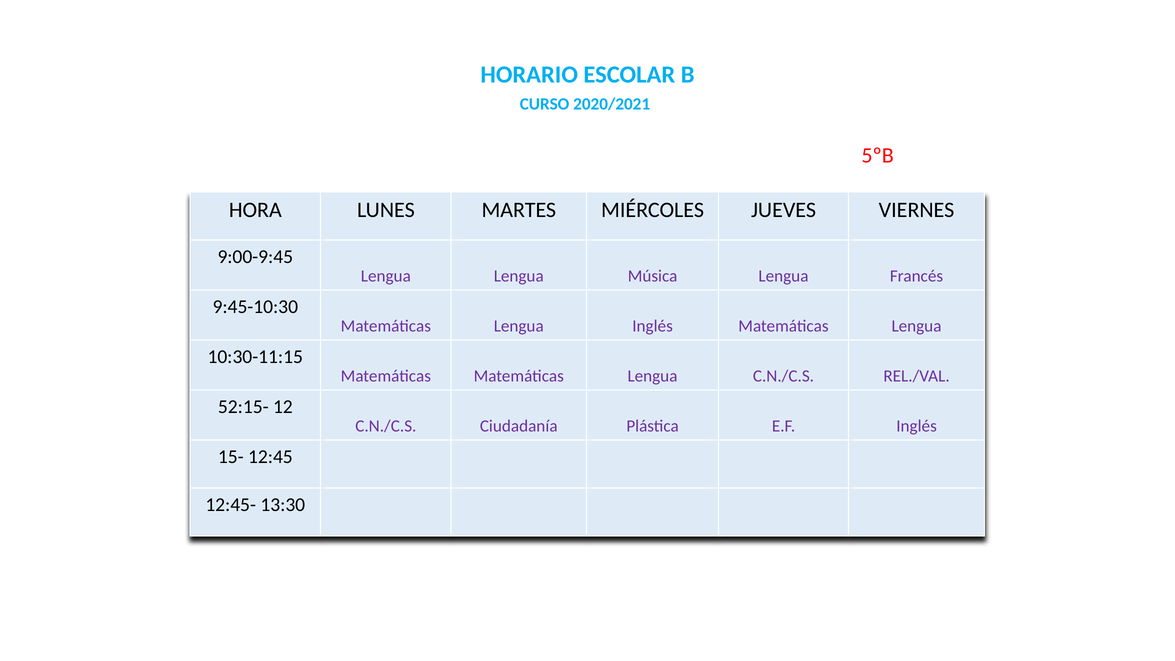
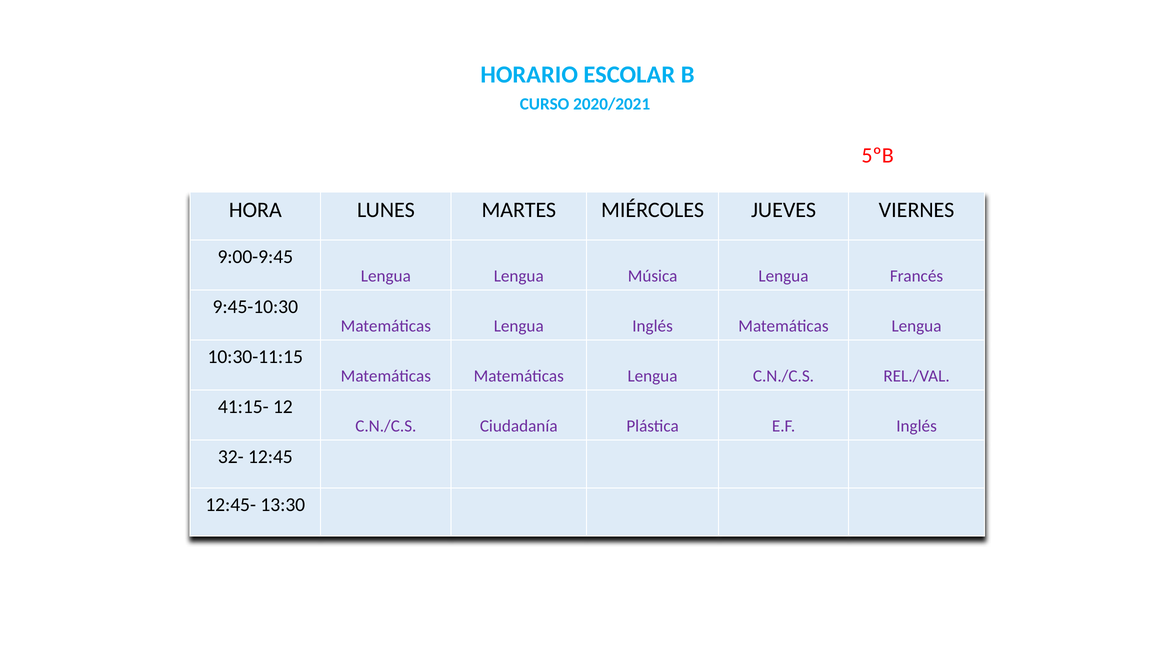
52:15-: 52:15- -> 41:15- (243, 407)
15-: 15- -> 32- (231, 457)
